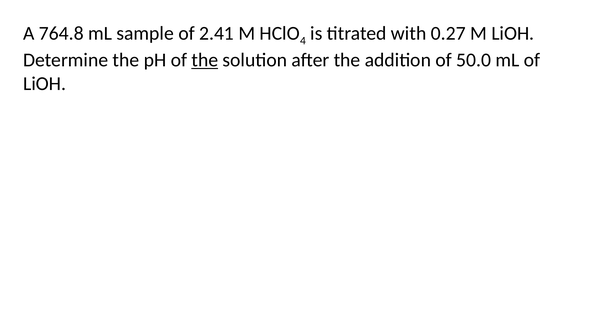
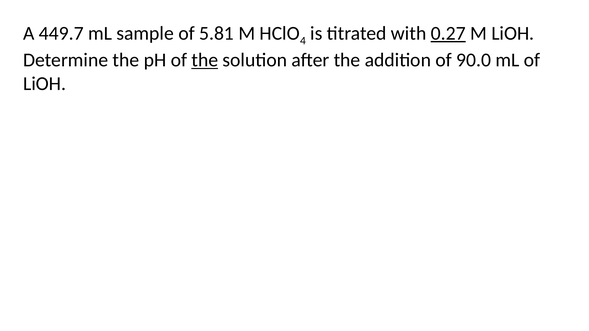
764.8: 764.8 -> 449.7 (61, 33)
2.41: 2.41 -> 5.81 (217, 33)
0.27 underline: none -> present (448, 33)
50.0: 50.0 -> 90.0 (474, 60)
